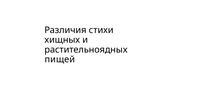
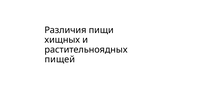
стихи: стихи -> пищи (101, 30)
